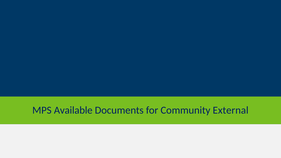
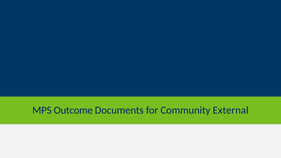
Available: Available -> Outcome (73, 110)
